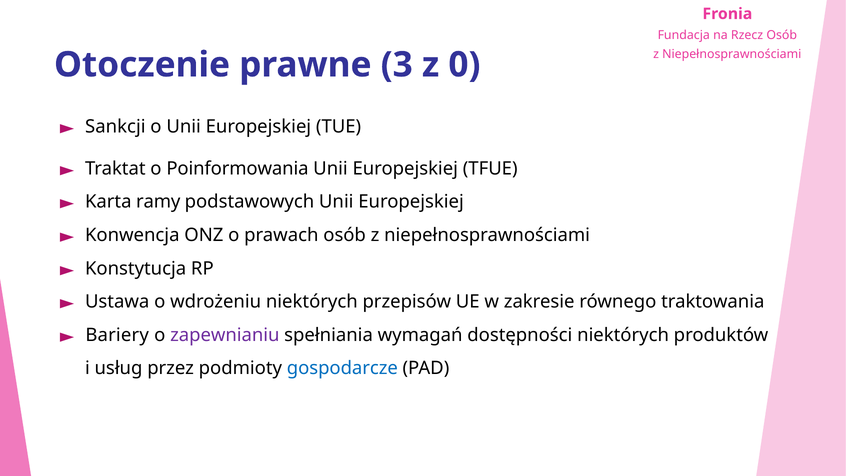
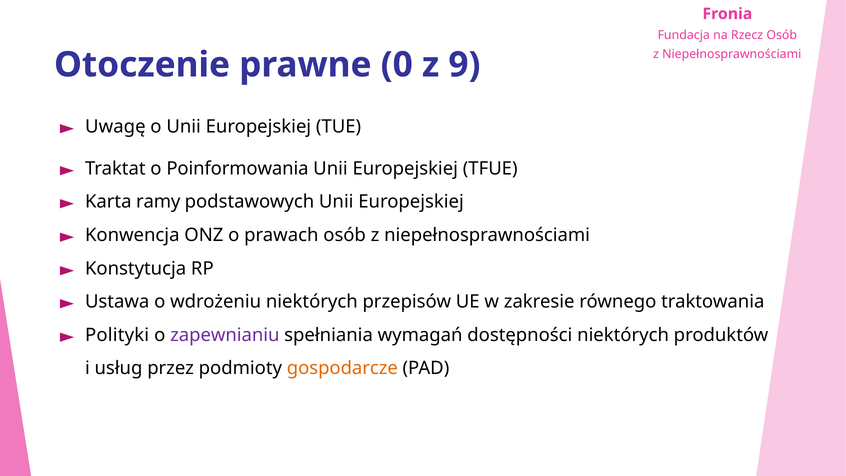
3: 3 -> 0 (397, 65)
0: 0 -> 9 (464, 65)
Sankcji: Sankcji -> Uwagę (115, 126)
Bariery: Bariery -> Polityki (117, 335)
gospodarcze colour: blue -> orange (342, 368)
